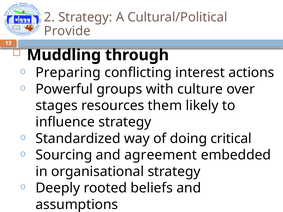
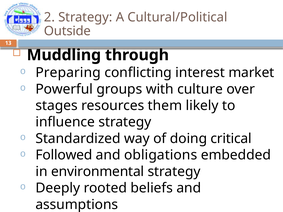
Provide: Provide -> Outside (67, 31)
actions: actions -> market (251, 73)
Sourcing: Sourcing -> Followed (64, 155)
agreement: agreement -> obligations (161, 155)
organisational: organisational -> environmental (98, 172)
